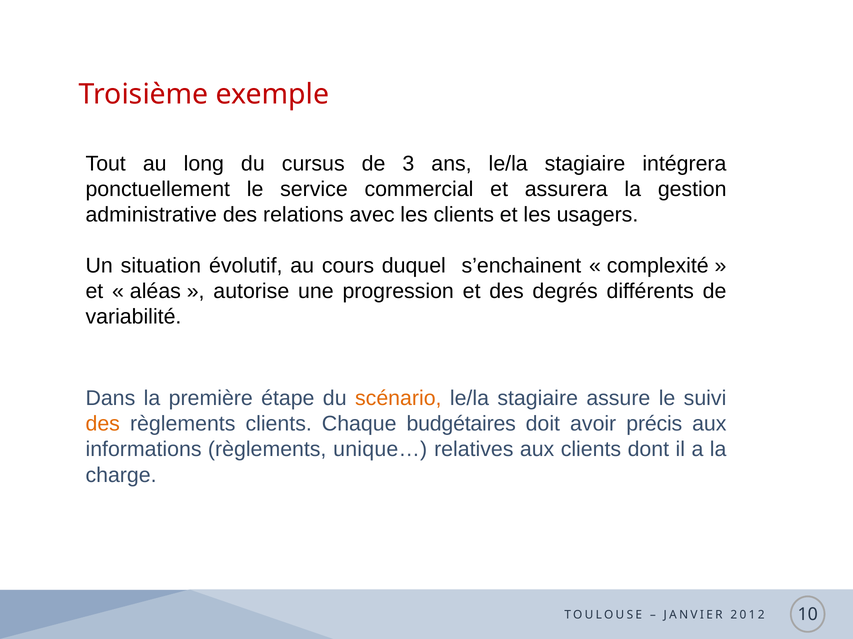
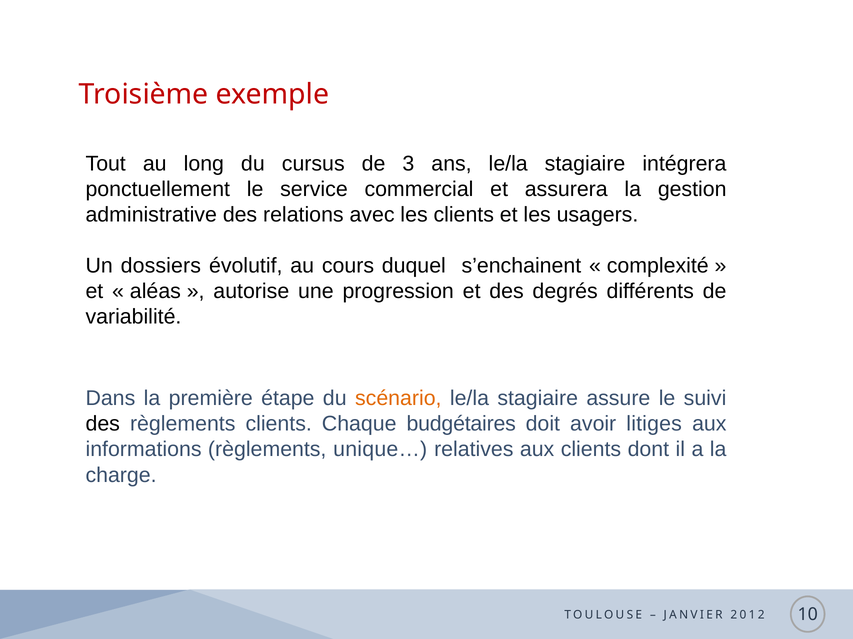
situation: situation -> dossiers (161, 266)
des colour: orange -> black (103, 424)
précis: précis -> litiges (654, 424)
